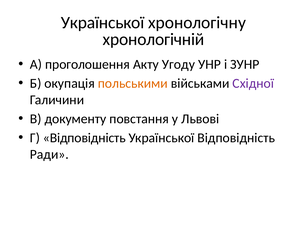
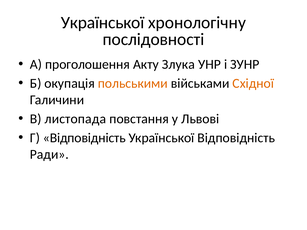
хронологічній: хронологічній -> послідовності (153, 39)
Угоду: Угоду -> Злука (178, 64)
Східної colour: purple -> orange (253, 84)
документу: документу -> листопада (75, 119)
